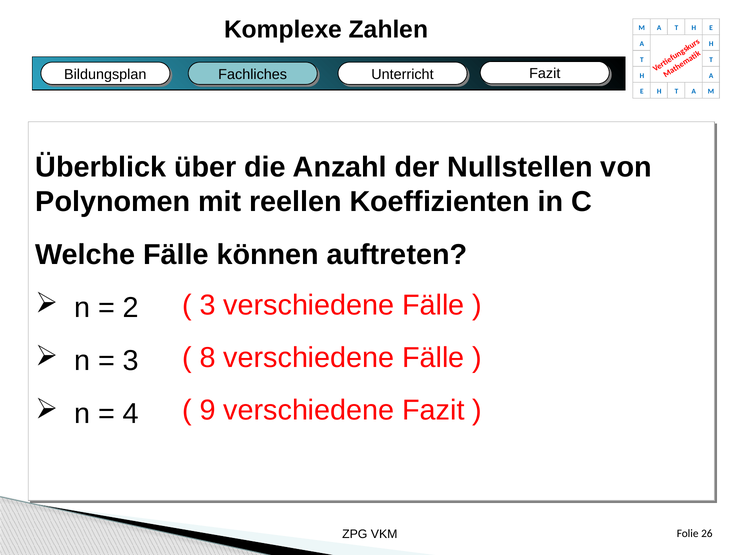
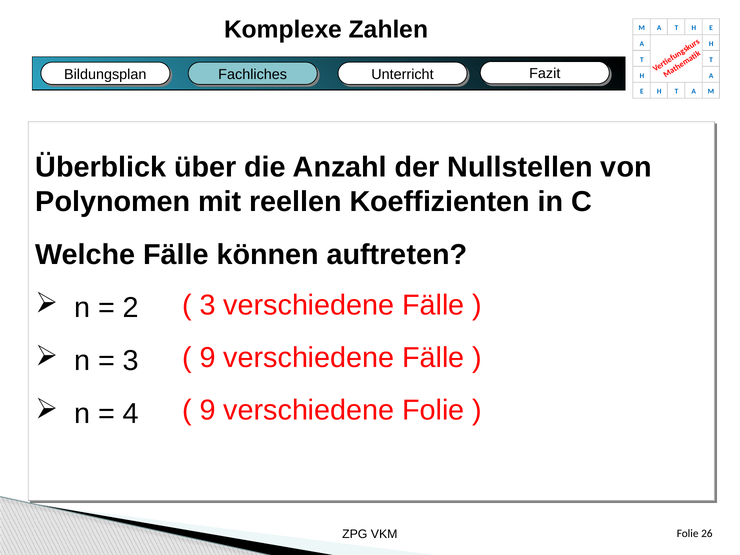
8: 8 -> 9 (208, 358)
verschiedene Fazit: Fazit -> Folie (433, 410)
